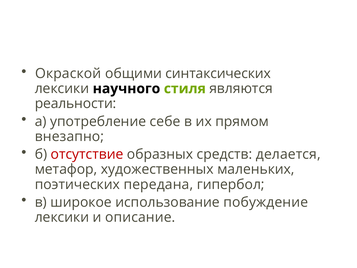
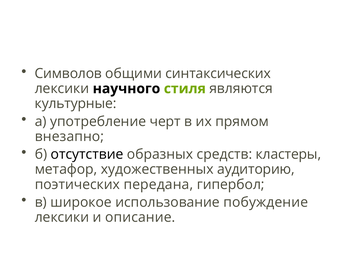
Окраской: Окраской -> Символов (68, 74)
реальности: реальности -> культурные (76, 104)
себе: себе -> черт (165, 121)
отсутствие colour: red -> black (87, 154)
делается: делается -> кластеры (288, 154)
маленьких: маленьких -> аудиторию (256, 169)
